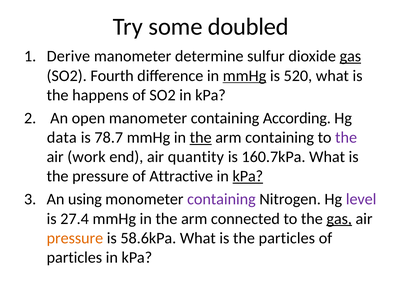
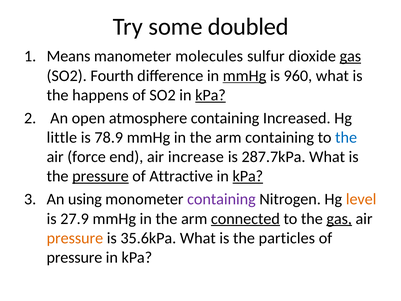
Derive: Derive -> Means (69, 56)
determine: determine -> molecules (209, 56)
520: 520 -> 960 (298, 76)
kPa underline: none -> present (211, 95)
open manometer: manometer -> atmosphere (148, 118)
According: According -> Increased (297, 118)
data: data -> little (62, 137)
78.7: 78.7 -> 78.9 (109, 137)
the underline: present -> none (201, 137)
the colour: purple -> blue (346, 137)
work: work -> force (87, 157)
quantity: quantity -> increase (196, 157)
160.7kPa: 160.7kPa -> 287.7kPa (274, 157)
pressure underline: none -> present (100, 176)
level colour: purple -> orange (361, 199)
27.4: 27.4 -> 27.9 (75, 219)
connected underline: none -> present (245, 219)
58.6kPa: 58.6kPa -> 35.6kPa (148, 238)
particles: particles -> pressure (74, 257)
